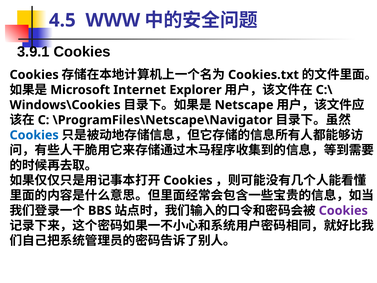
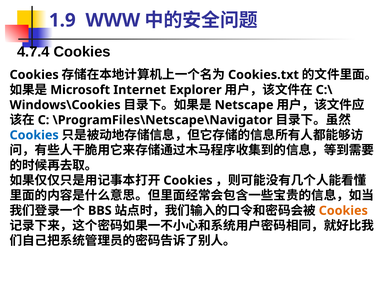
4.5: 4.5 -> 1.9 (62, 20)
3.9.1: 3.9.1 -> 4.7.4 (33, 52)
Cookies colour: purple -> orange (343, 210)
